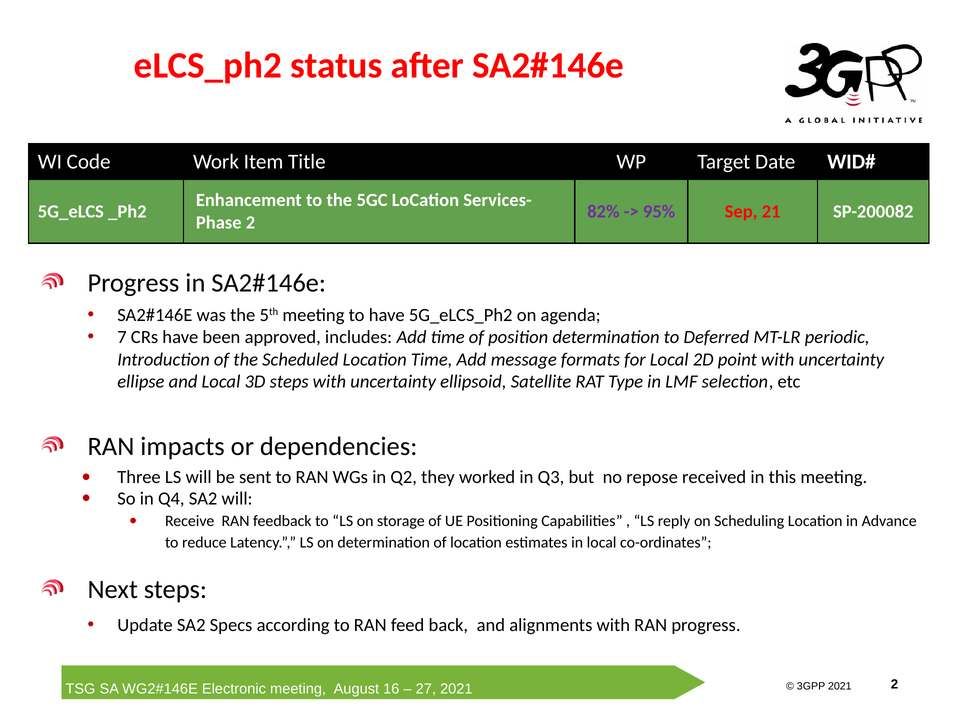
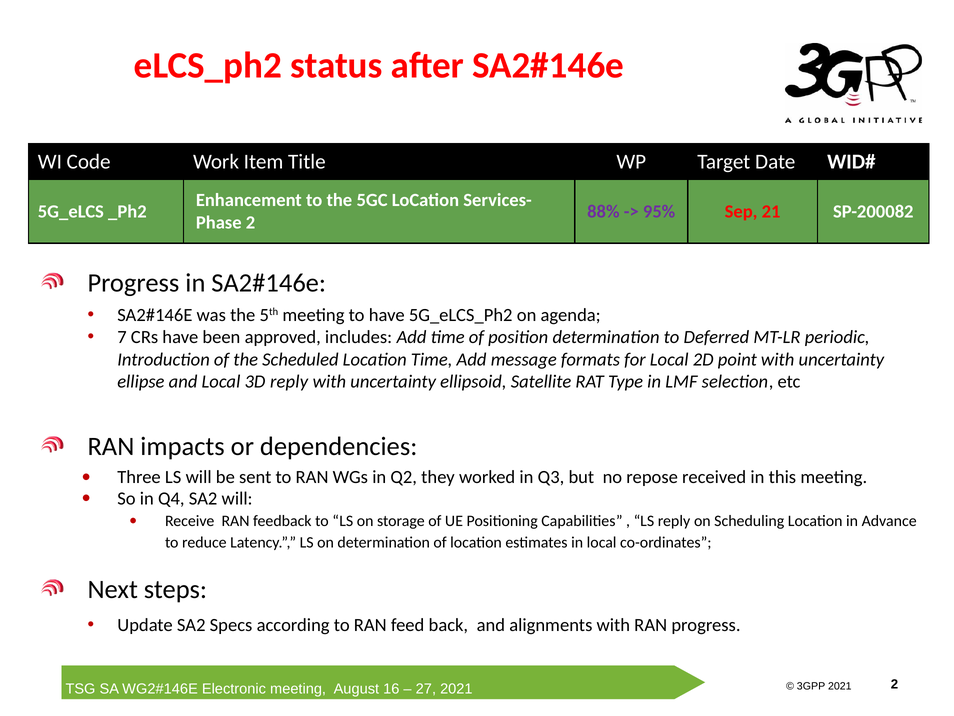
82%: 82% -> 88% (603, 211)
3D steps: steps -> reply (289, 382)
